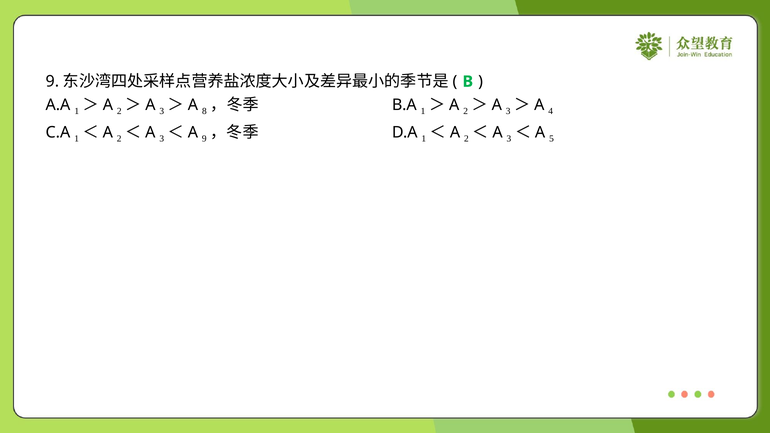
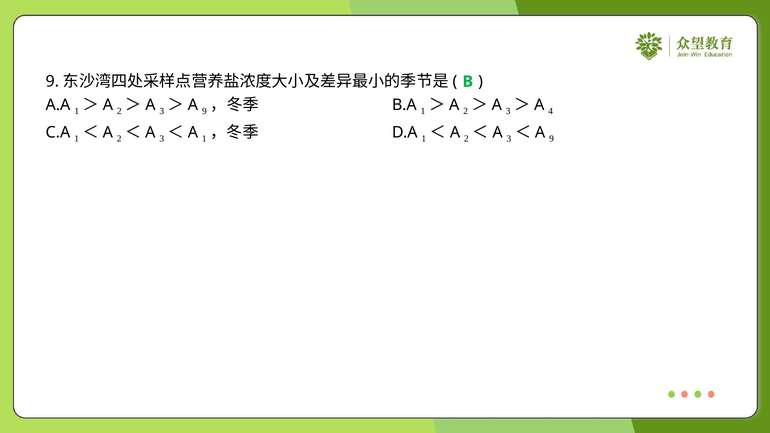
8: 8 -> 9 (204, 111)
9: 9 -> 1 (204, 139)
5: 5 -> 9 (551, 139)
